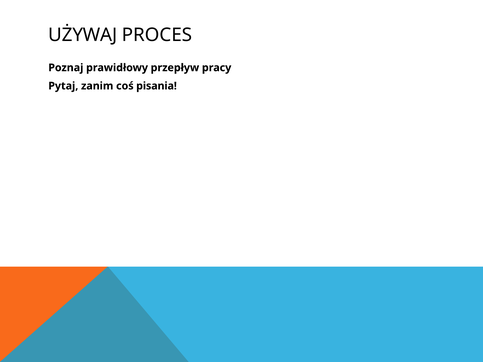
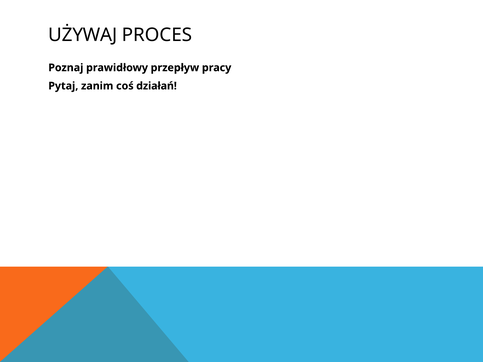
pisania: pisania -> działań (157, 86)
